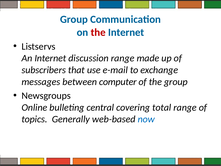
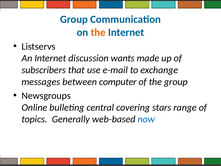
the colour: red -> orange (98, 32)
discussion range: range -> wants (123, 58)
total: total -> stars (162, 107)
